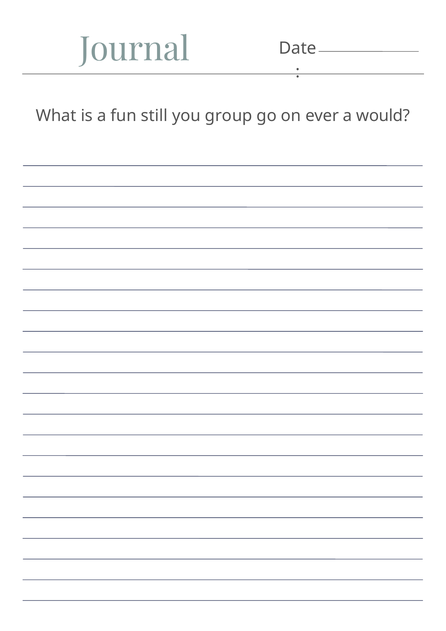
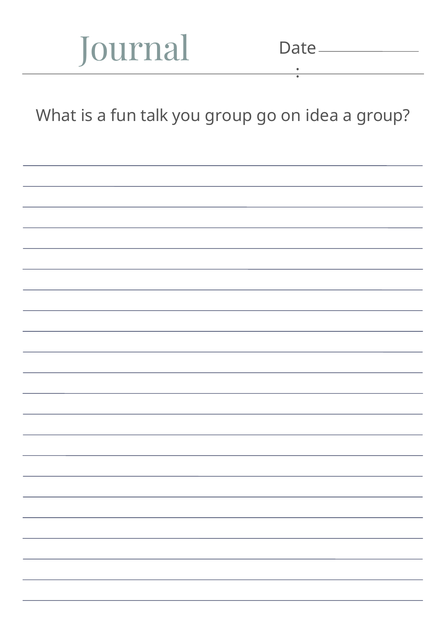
still: still -> talk (155, 116)
ever: ever -> idea (322, 116)
a would: would -> group (383, 116)
